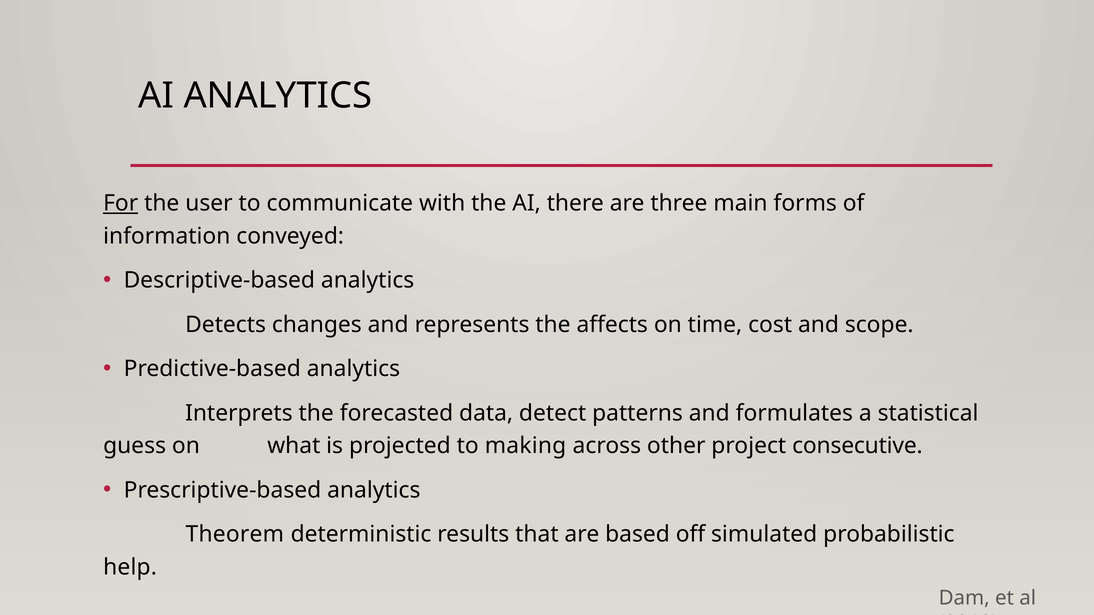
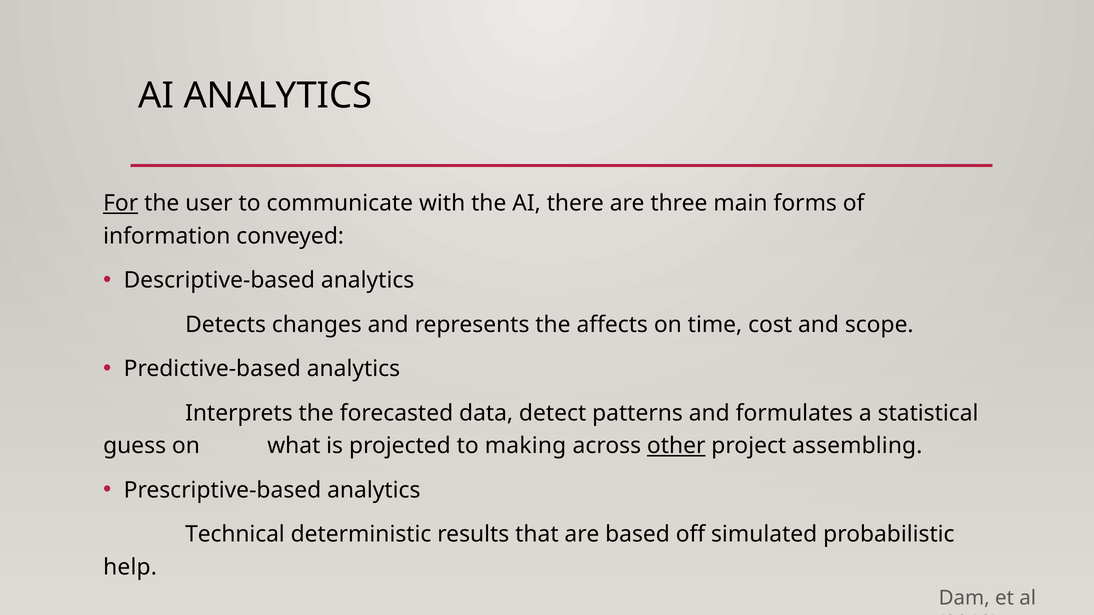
other underline: none -> present (676, 446)
consecutive: consecutive -> assembling (857, 446)
Theorem: Theorem -> Technical (235, 535)
